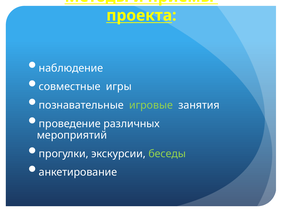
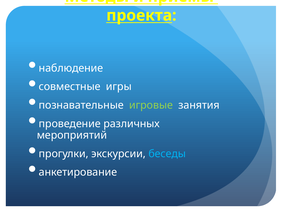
беседы colour: light green -> light blue (167, 153)
